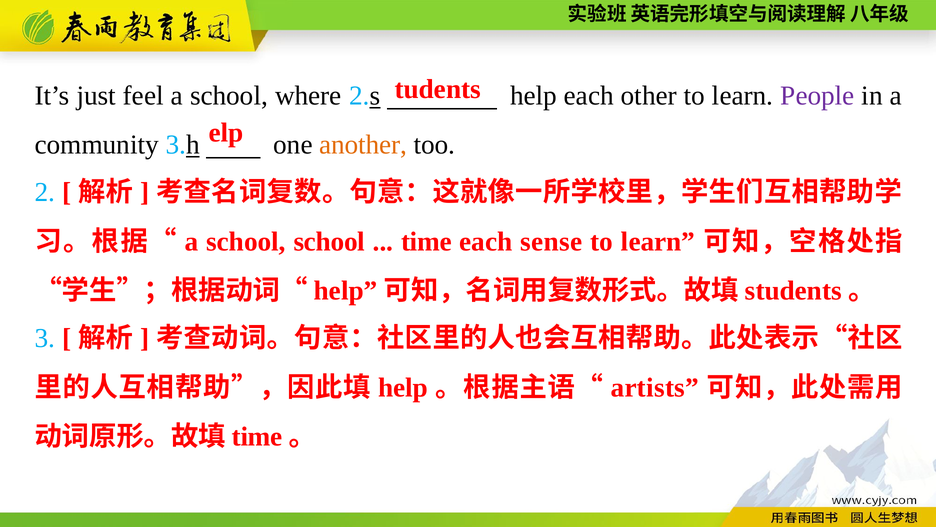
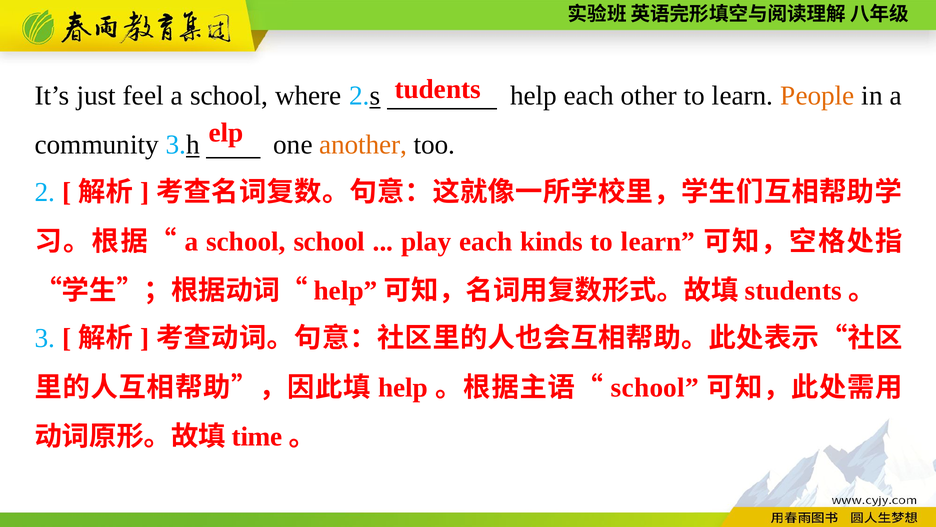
People colour: purple -> orange (817, 96)
time: time -> play (426, 241)
sense: sense -> kinds (552, 241)
artists: artists -> school (655, 387)
